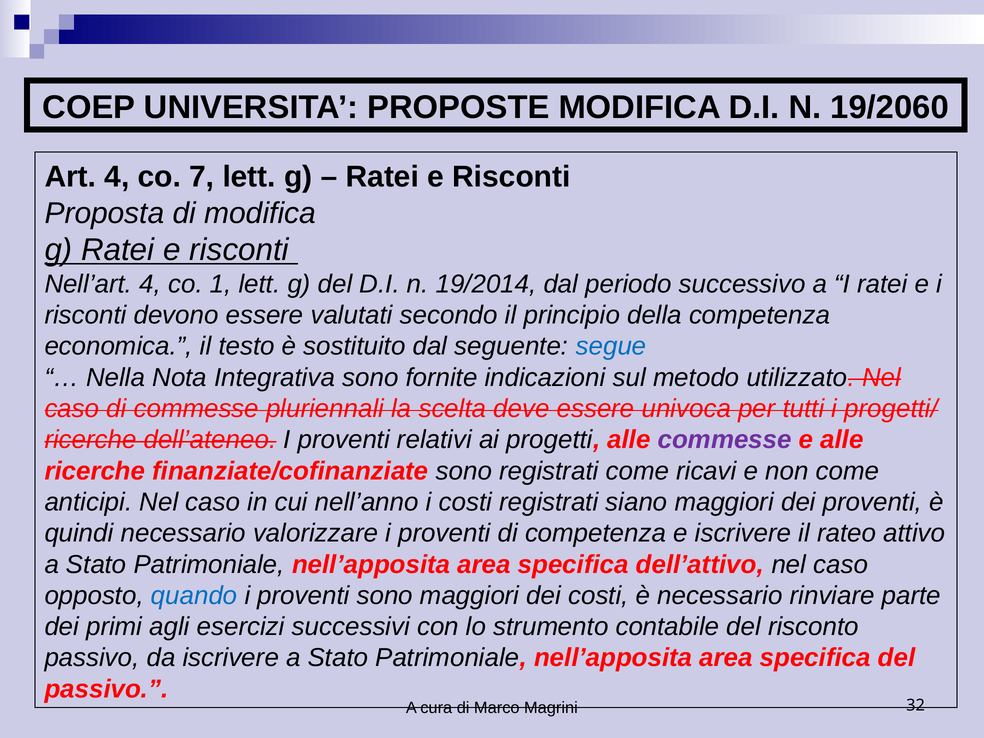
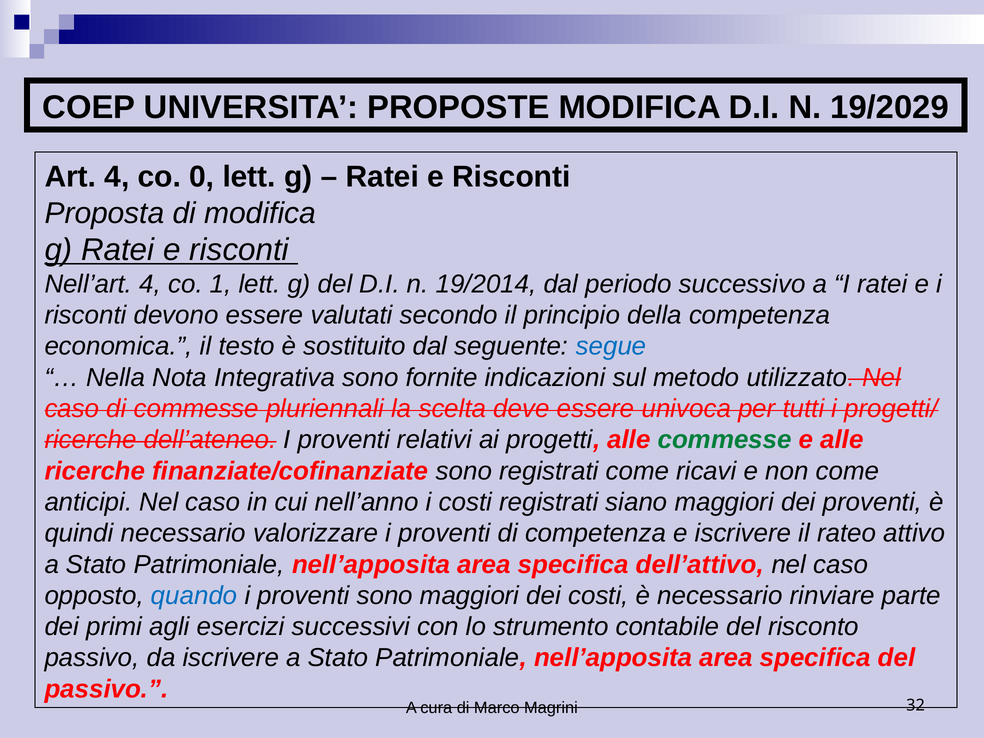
19/2060: 19/2060 -> 19/2029 (890, 107)
7: 7 -> 0 (202, 177)
commesse colour: purple -> green (725, 440)
